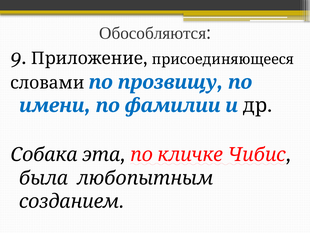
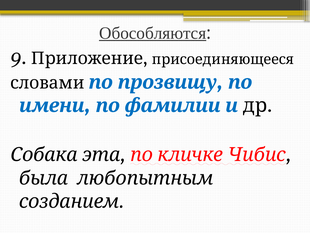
Обособляются underline: none -> present (153, 33)
